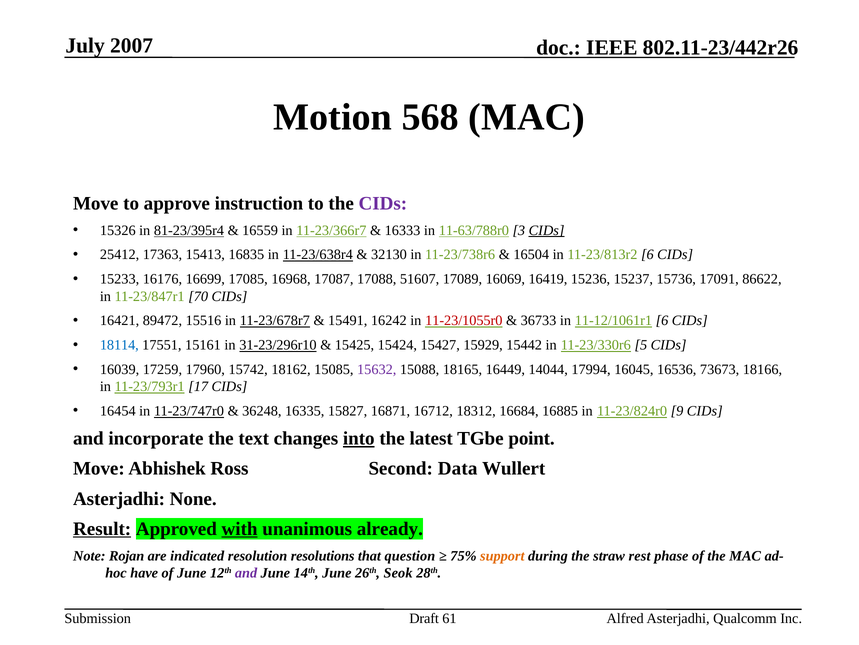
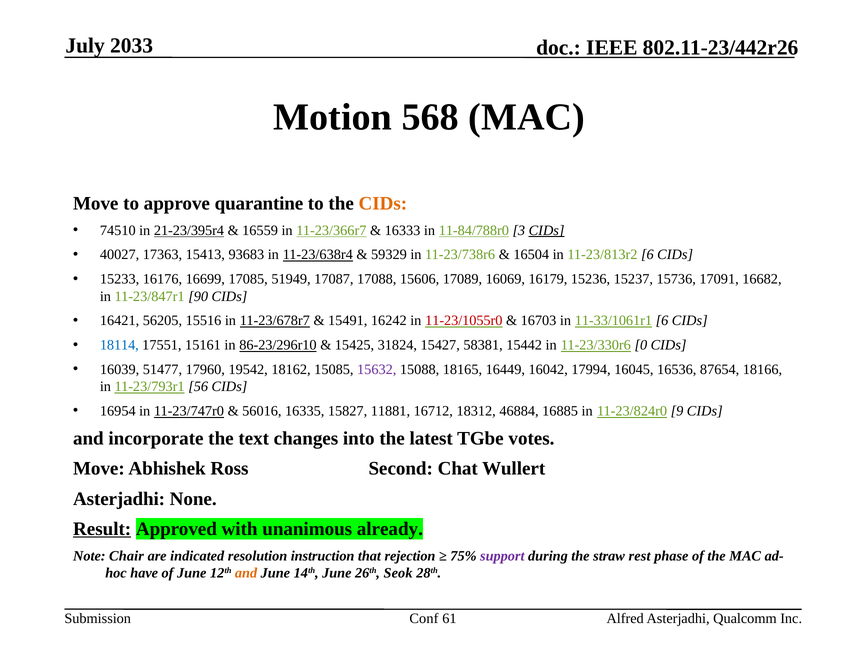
2007: 2007 -> 2033 (132, 46)
instruction: instruction -> quarantine (259, 203)
CIDs colour: purple -> orange (383, 203)
15326: 15326 -> 74510 (118, 230)
81-23/395r4: 81-23/395r4 -> 21-23/395r4 (189, 230)
11-63/788r0: 11-63/788r0 -> 11-84/788r0 (474, 230)
25412: 25412 -> 40027 (120, 254)
16835: 16835 -> 93683 (246, 254)
32130: 32130 -> 59329 (389, 254)
16968: 16968 -> 51949 (291, 279)
51607: 51607 -> 15606 (420, 279)
16419: 16419 -> 16179 (548, 279)
86622: 86622 -> 16682 (762, 279)
70: 70 -> 90 (198, 296)
89472: 89472 -> 56205 (162, 320)
36733: 36733 -> 16703 (539, 320)
11-12/1061r1: 11-12/1061r1 -> 11-33/1061r1 (613, 320)
31-23/296r10: 31-23/296r10 -> 86-23/296r10 (278, 345)
15424: 15424 -> 31824 (397, 345)
15929: 15929 -> 58381 (483, 345)
5: 5 -> 0 (641, 345)
17259: 17259 -> 51477 (162, 369)
15742: 15742 -> 19542 (248, 369)
14044: 14044 -> 16042 (548, 369)
73673: 73673 -> 87654 (720, 369)
17: 17 -> 56 (198, 386)
16454: 16454 -> 16954 (118, 411)
36248: 36248 -> 56016 (262, 411)
16871: 16871 -> 11881 (390, 411)
16684: 16684 -> 46884 (519, 411)
into underline: present -> none (359, 438)
point: point -> votes (531, 438)
Data: Data -> Chat (458, 468)
with underline: present -> none (240, 528)
Rojan: Rojan -> Chair (126, 555)
resolutions: resolutions -> instruction (323, 555)
question: question -> rejection (410, 555)
support colour: orange -> purple (502, 555)
and colour: purple -> orange (246, 572)
Draft: Draft -> Conf (424, 618)
